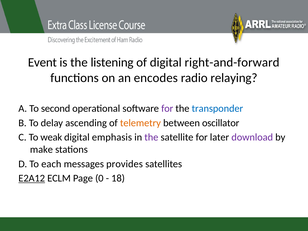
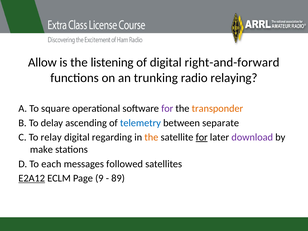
Event: Event -> Allow (42, 62)
encodes: encodes -> trunking (156, 78)
second: second -> square (55, 108)
transponder colour: blue -> orange (217, 108)
telemetry colour: orange -> blue (140, 123)
oscillator: oscillator -> separate (221, 123)
weak: weak -> relay (51, 137)
emphasis: emphasis -> regarding (112, 137)
the colour: purple -> orange (151, 137)
for underline: none -> present (202, 137)
provides: provides -> followed (125, 164)
0: 0 -> 9 (99, 178)
18: 18 -> 89 (118, 178)
